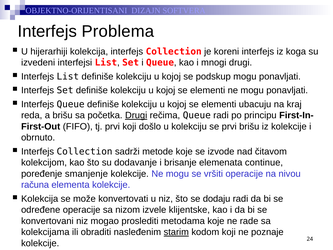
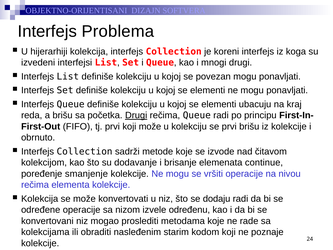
podskup: podskup -> povezan (213, 76)
koji došlo: došlo -> može (150, 126)
računa: računa -> rečima (35, 185)
klijentske: klijentske -> određenu (189, 210)
starim underline: present -> none (176, 232)
